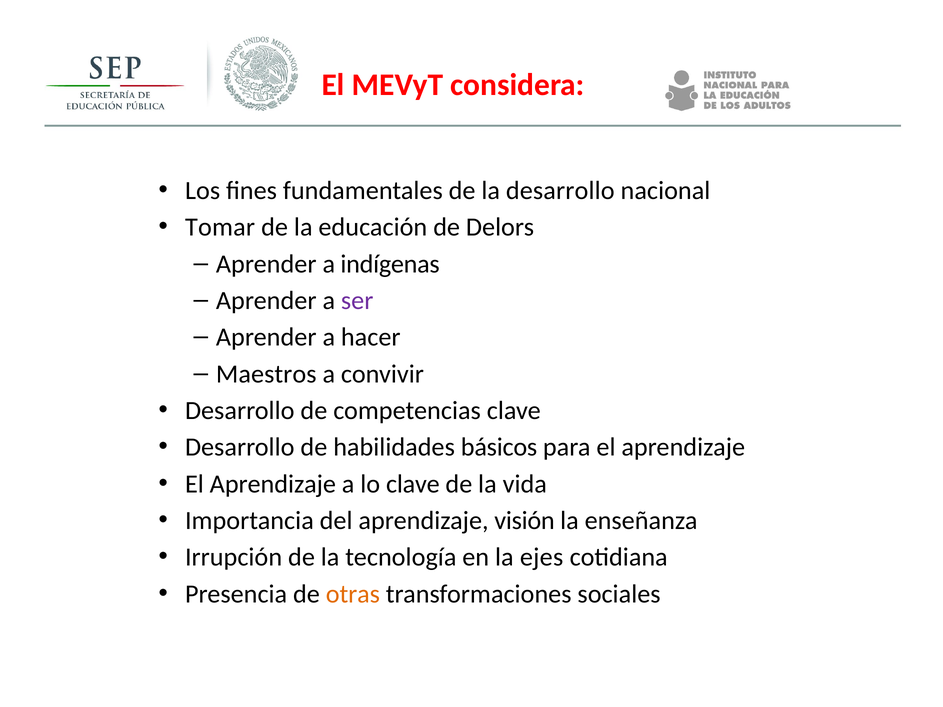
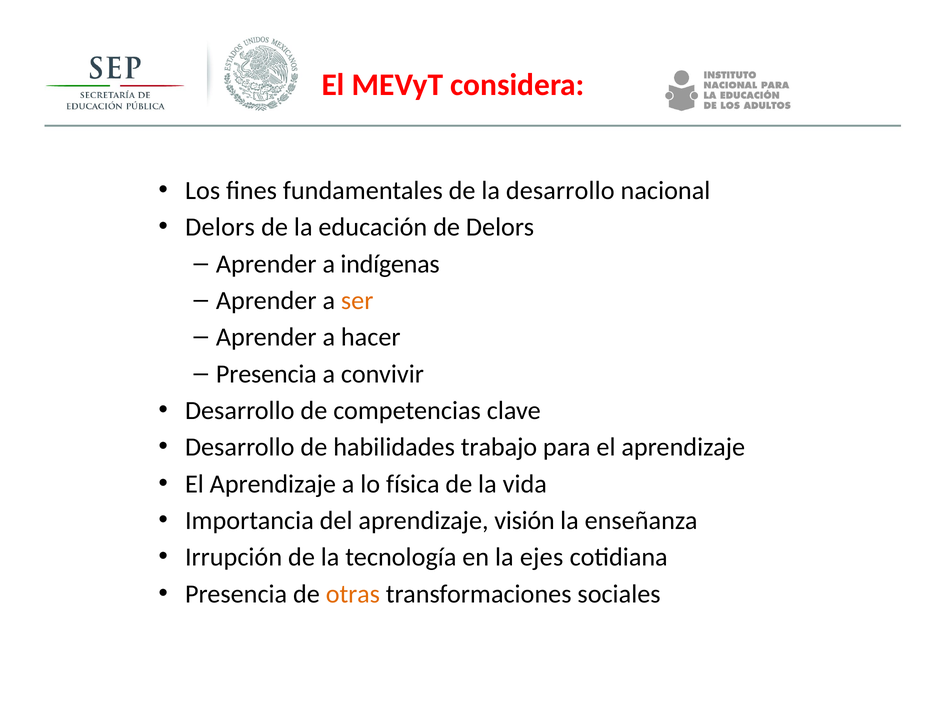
Tomar: Tomar -> Delors (220, 227)
ser colour: purple -> orange (357, 301)
Maestros: Maestros -> Presencia (266, 374)
básicos: básicos -> trabajo (499, 447)
lo clave: clave -> física (413, 484)
